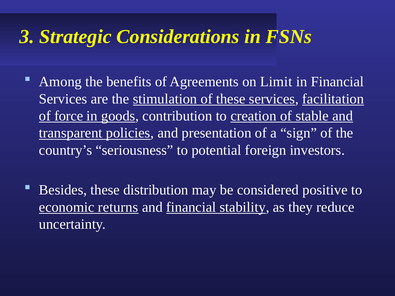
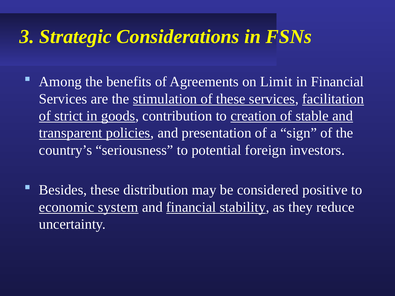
force: force -> strict (69, 116)
returns: returns -> system (118, 207)
